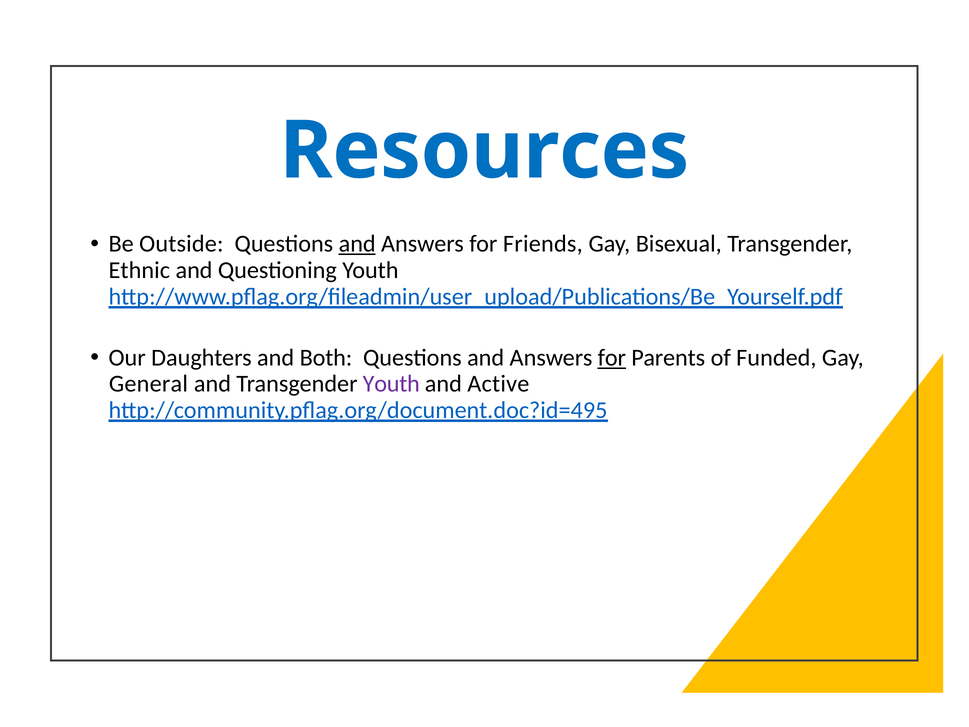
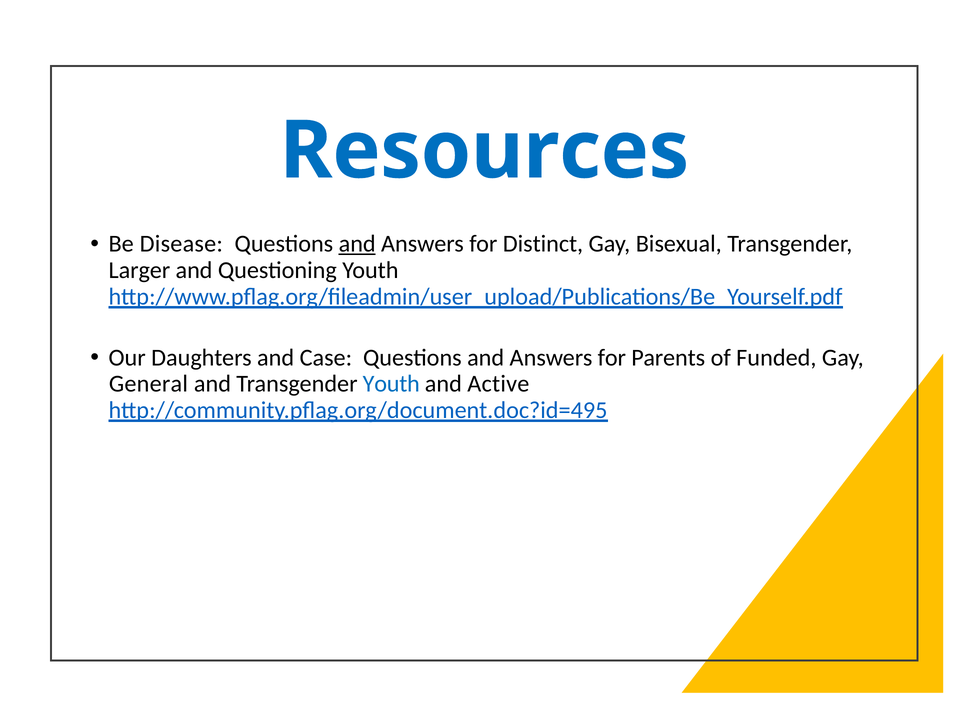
Outside: Outside -> Disease (181, 244)
Friends: Friends -> Distinct (543, 244)
Ethnic: Ethnic -> Larger (139, 270)
Both: Both -> Case (326, 358)
for underline: present -> none (612, 358)
Youth colour: purple -> blue (391, 384)
